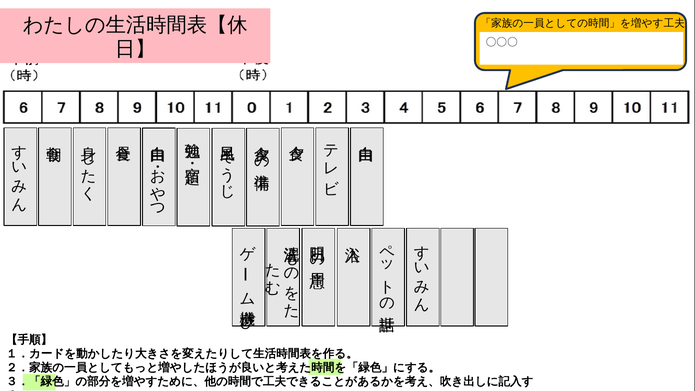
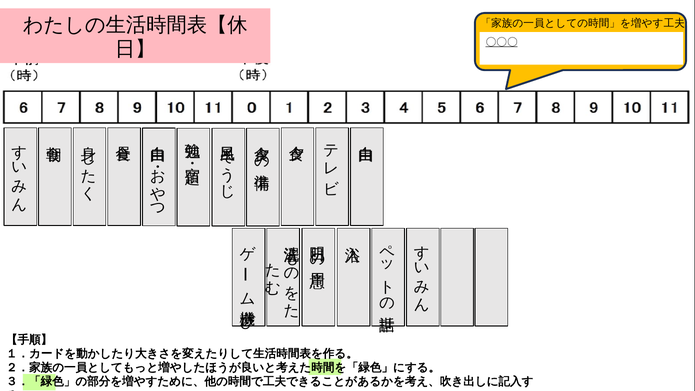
〇〇〇 underline: none -> present (502, 42)
